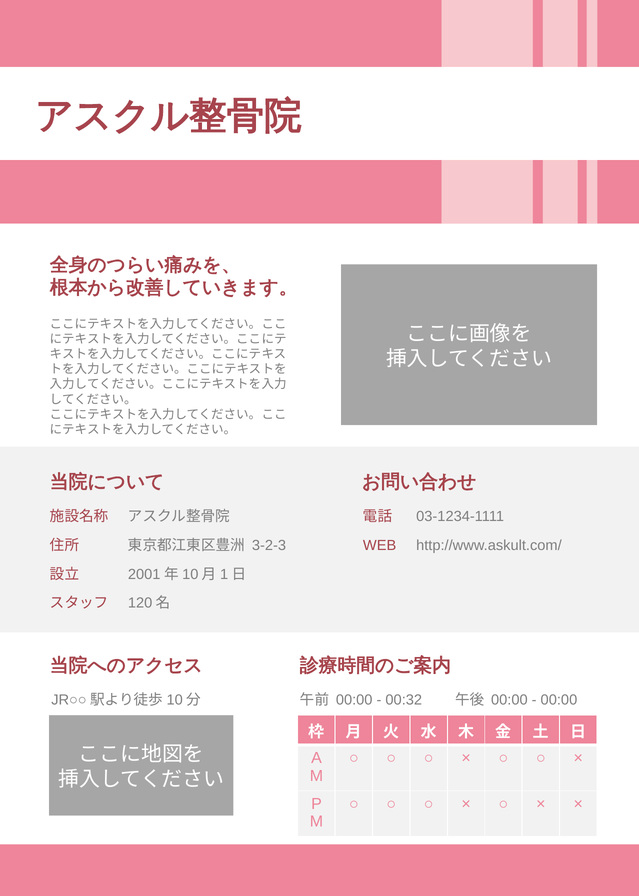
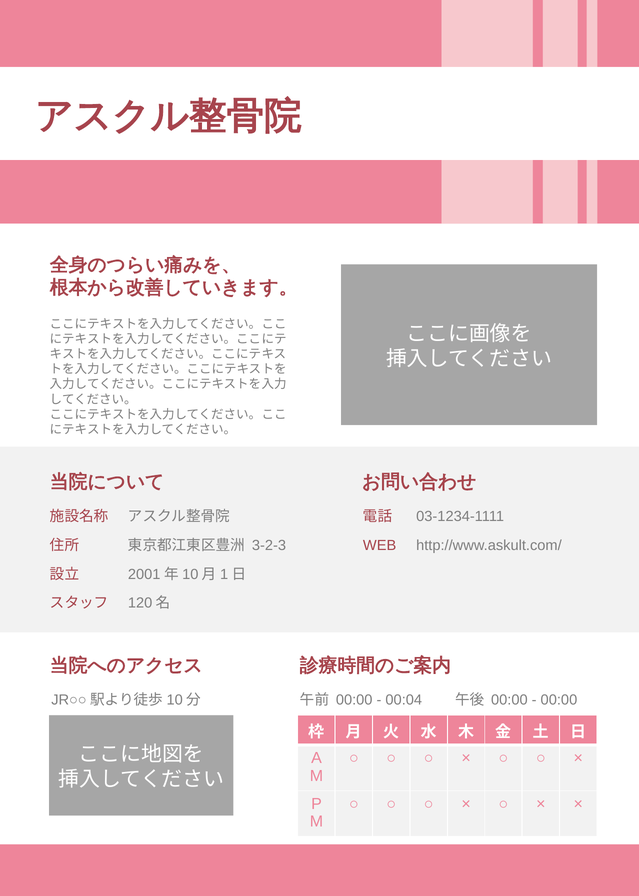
00:32: 00:32 -> 00:04 (404, 700)
